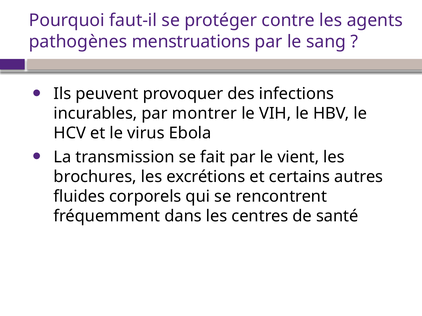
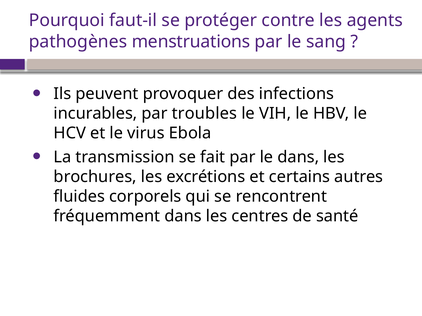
montrer: montrer -> troubles (204, 114)
le vient: vient -> dans (298, 157)
